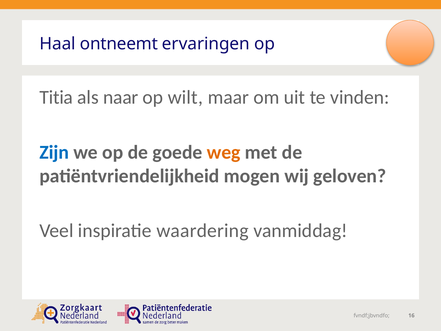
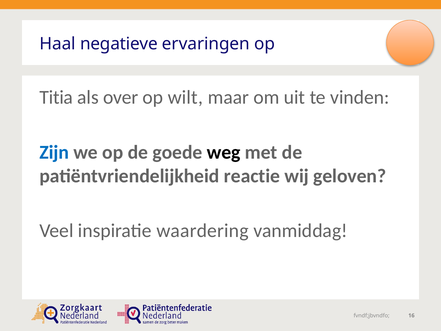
ontneemt: ontneemt -> negatieve (119, 44)
naar: naar -> over (121, 97)
weg colour: orange -> black (224, 152)
mogen: mogen -> reactie (252, 176)
